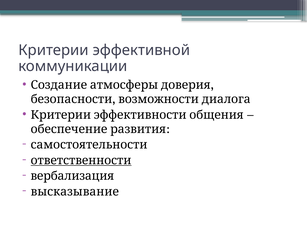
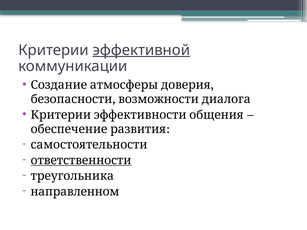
эффективной underline: none -> present (141, 50)
вербализация: вербализация -> треугольника (72, 176)
высказывание: высказывание -> направленном (75, 192)
